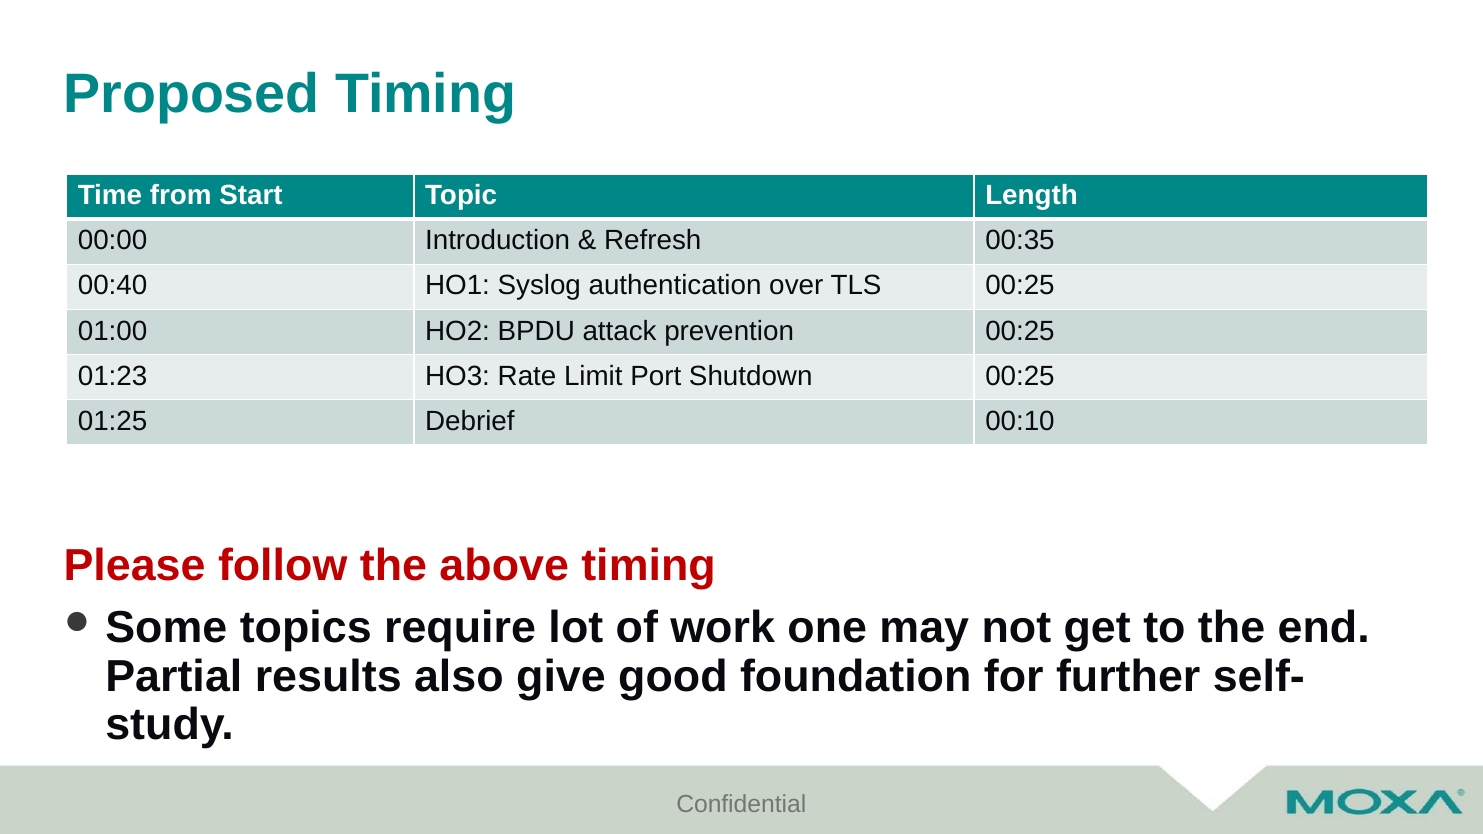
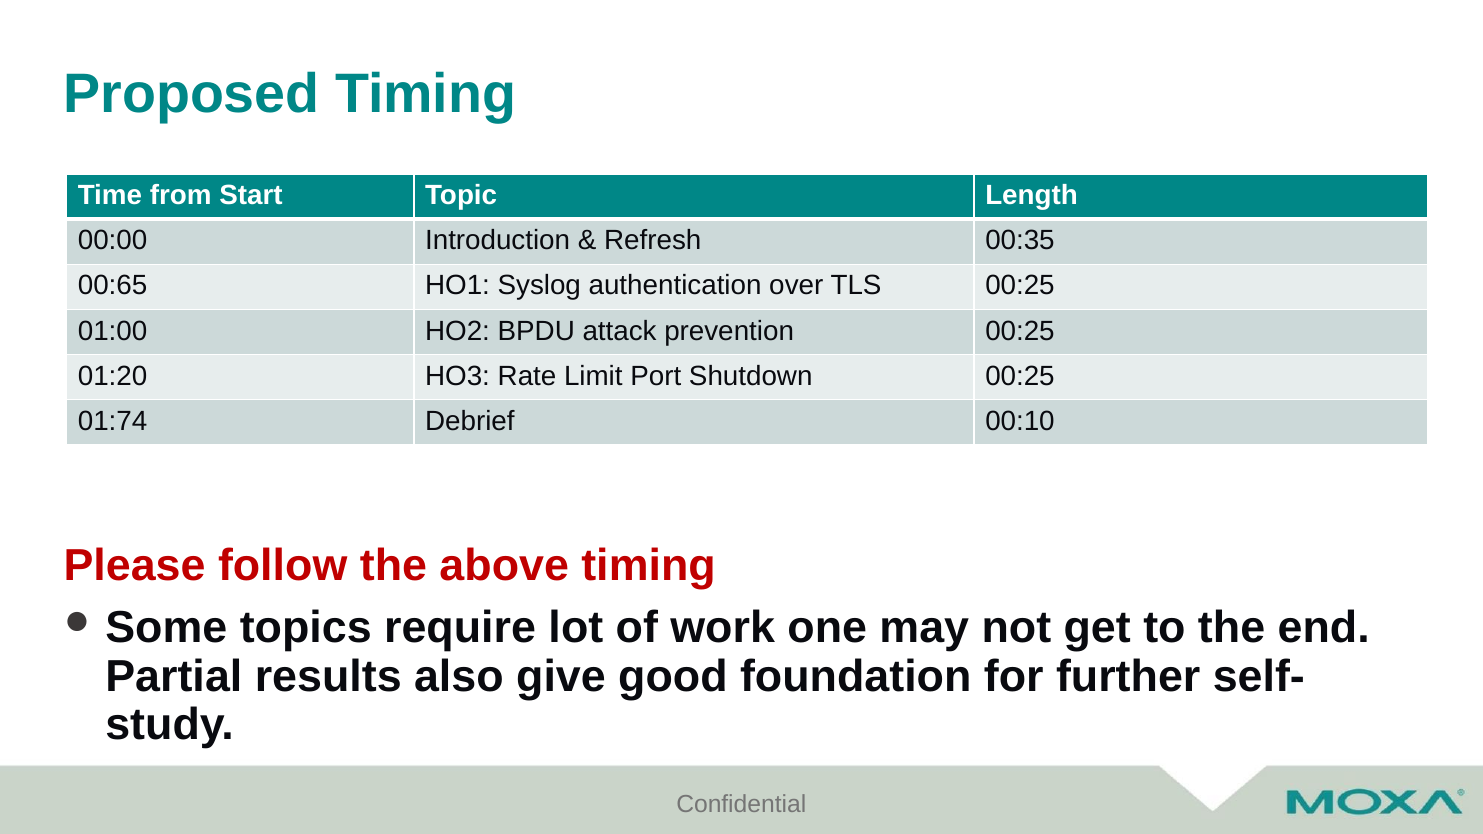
00:40: 00:40 -> 00:65 (113, 286)
01:23: 01:23 -> 01:20 (113, 376)
01:25: 01:25 -> 01:74 (113, 421)
